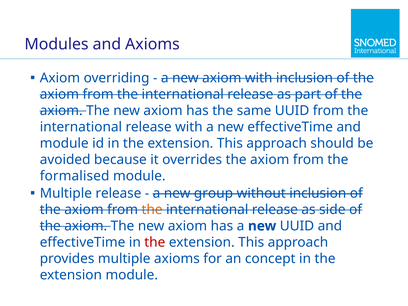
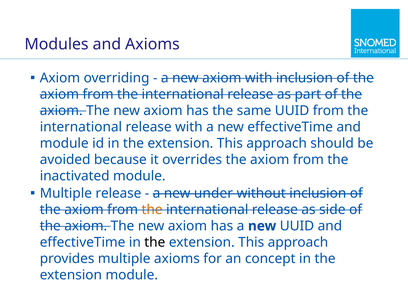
formalised: formalised -> inactivated (75, 176)
group: group -> under (213, 193)
the colour: red -> black (155, 242)
